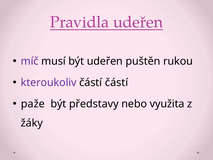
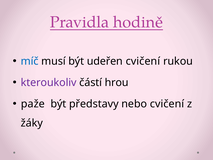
Pravidla udeřen: udeřen -> hodině (138, 22)
míč colour: purple -> blue (30, 61)
udeřen puštěn: puštěn -> cvičení (143, 61)
částí částí: částí -> hrou (117, 82)
nebo využita: využita -> cvičení (167, 104)
